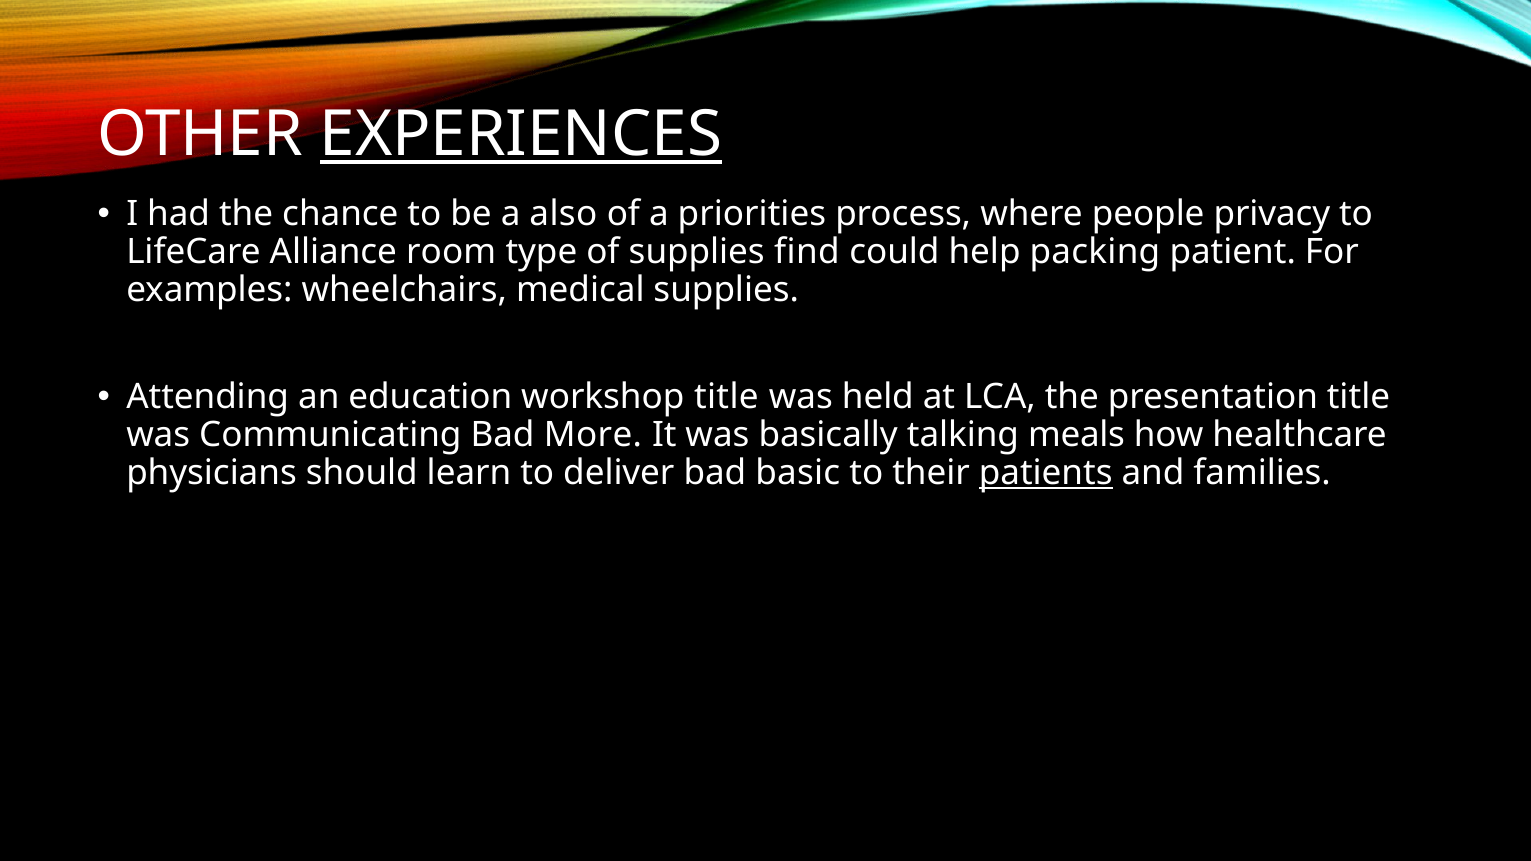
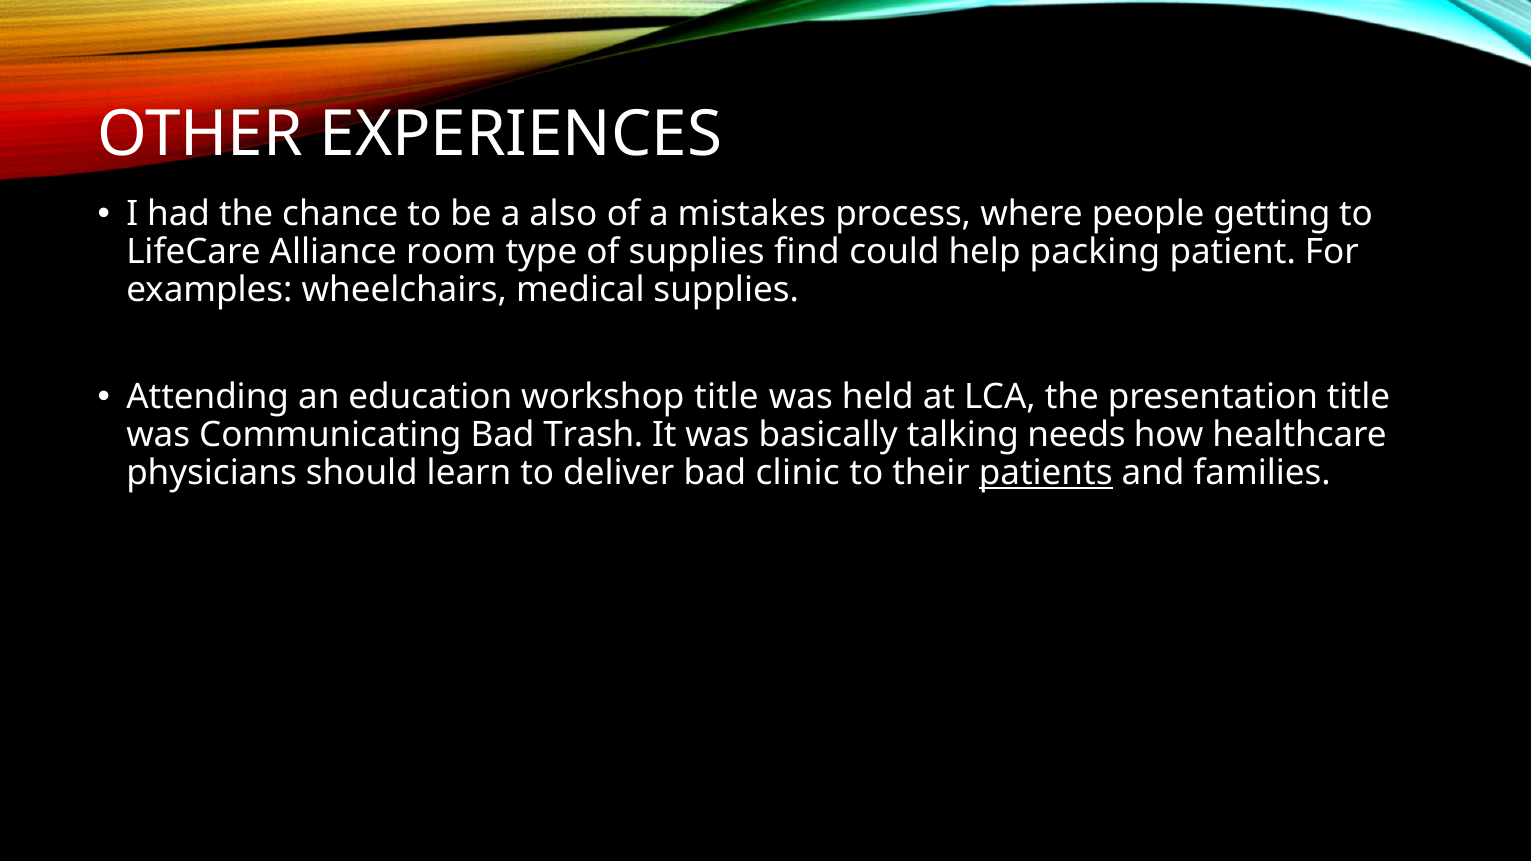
EXPERIENCES underline: present -> none (521, 135)
priorities: priorities -> mistakes (752, 214)
privacy: privacy -> getting (1272, 214)
More: More -> Trash (593, 435)
meals: meals -> needs (1077, 435)
basic: basic -> clinic (798, 473)
